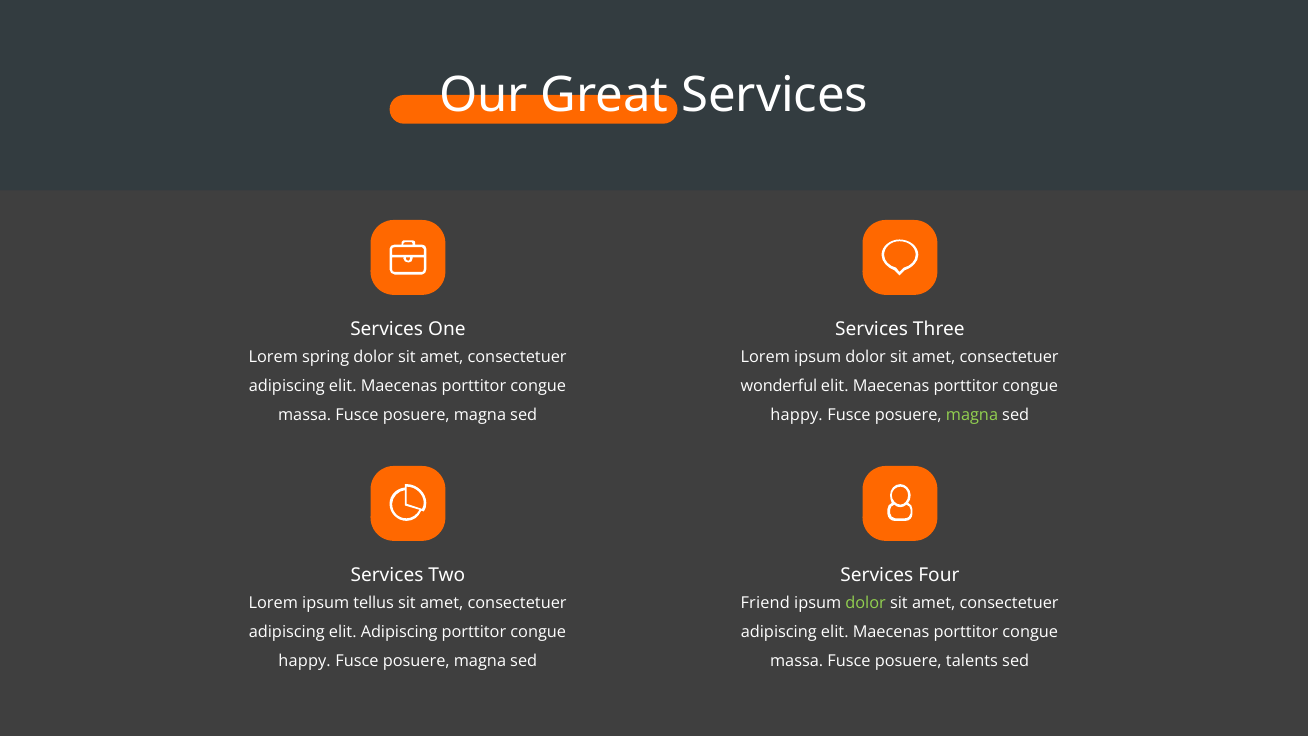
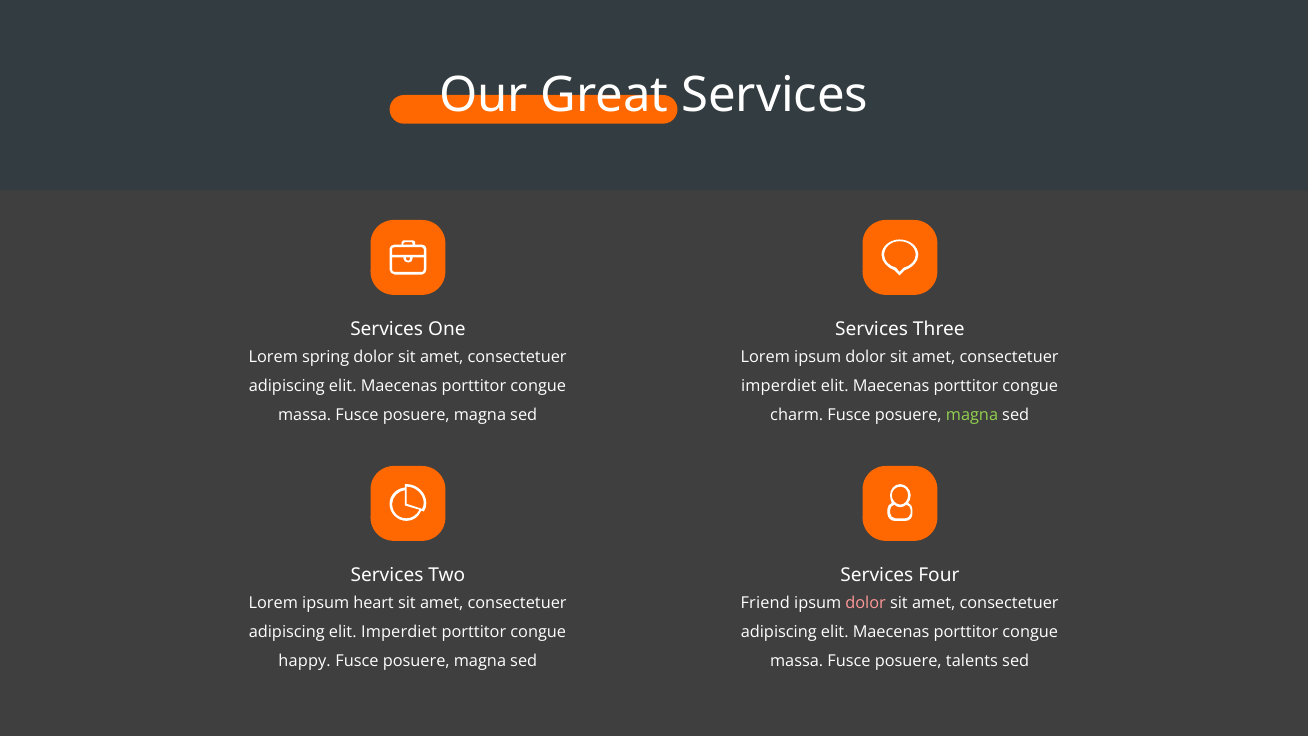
wonderful: wonderful -> imperdiet (779, 386)
happy: happy -> charm (797, 415)
tellus: tellus -> heart (374, 602)
dolor colour: light green -> pink (866, 602)
elit Adipiscing: Adipiscing -> Imperdiet (399, 632)
